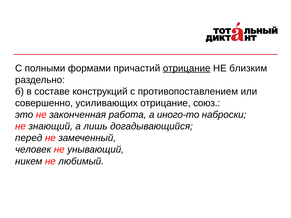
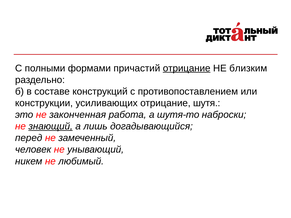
совершенно: совершенно -> конструкции (44, 103)
союз: союз -> шутя (207, 103)
иного-то: иного-то -> шутя-то (178, 115)
знающий underline: none -> present (51, 126)
